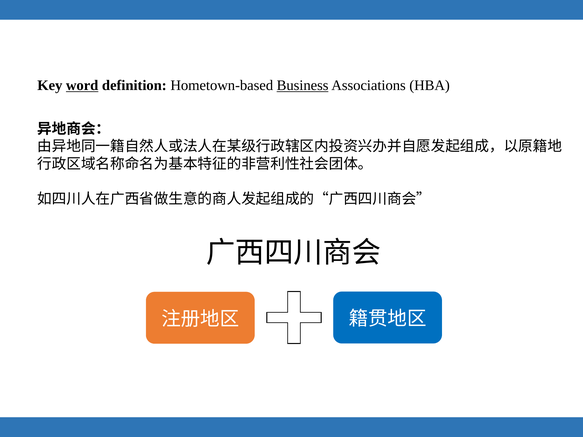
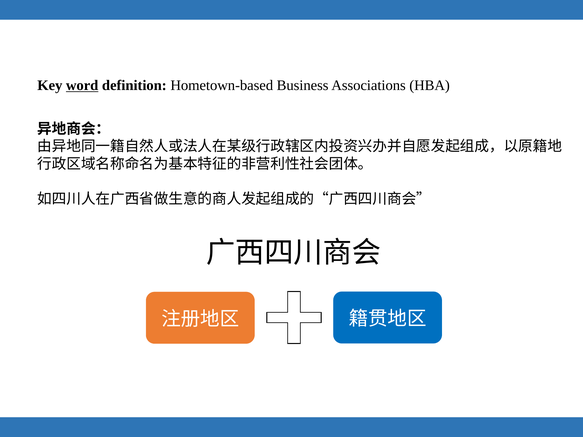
Business underline: present -> none (303, 85)
